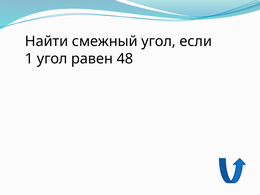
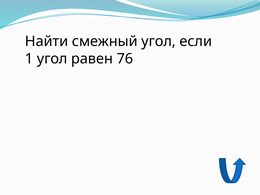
48: 48 -> 76 (125, 59)
